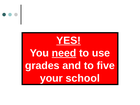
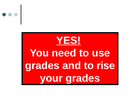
need underline: present -> none (64, 53)
five: five -> rise (106, 66)
your school: school -> grades (83, 78)
